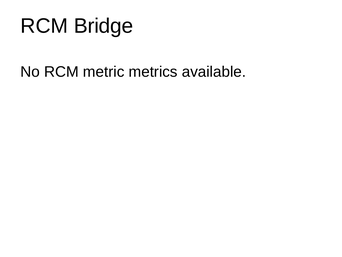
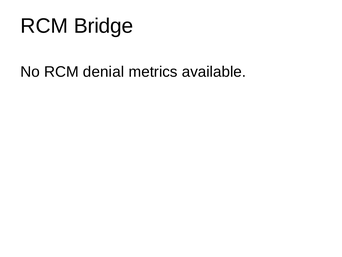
metric: metric -> denial (104, 72)
